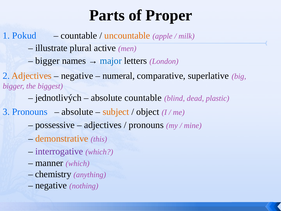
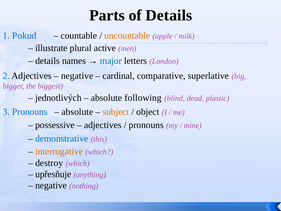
of Proper: Proper -> Details (169, 15)
bigger: bigger -> details (47, 61)
Adjectives colour: orange -> black (32, 76)
numeral: numeral -> cardinal (119, 76)
absolute countable: countable -> following (143, 98)
demonstrative colour: orange -> blue (62, 138)
interrogative colour: purple -> orange (59, 151)
manner: manner -> destroy (49, 163)
chemistry: chemistry -> upřesňuje (53, 174)
